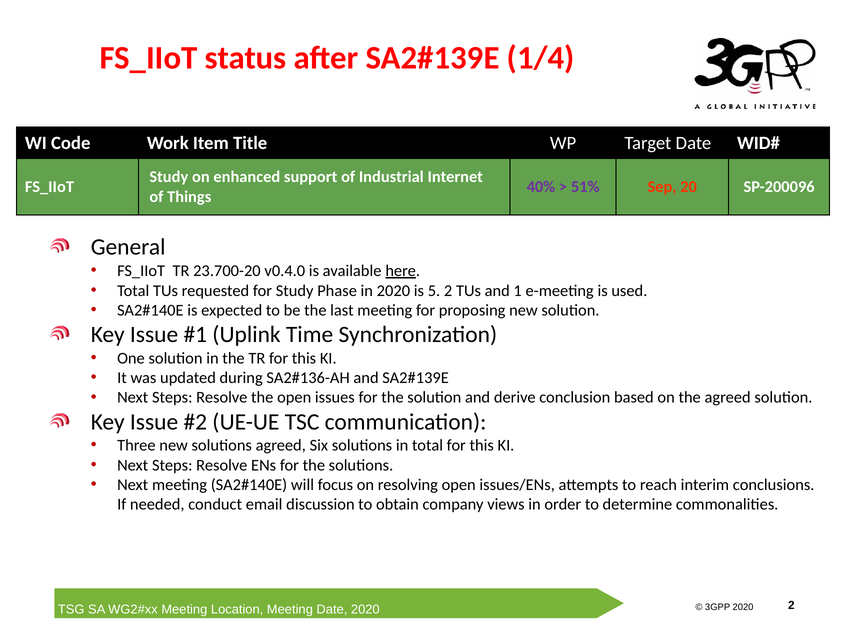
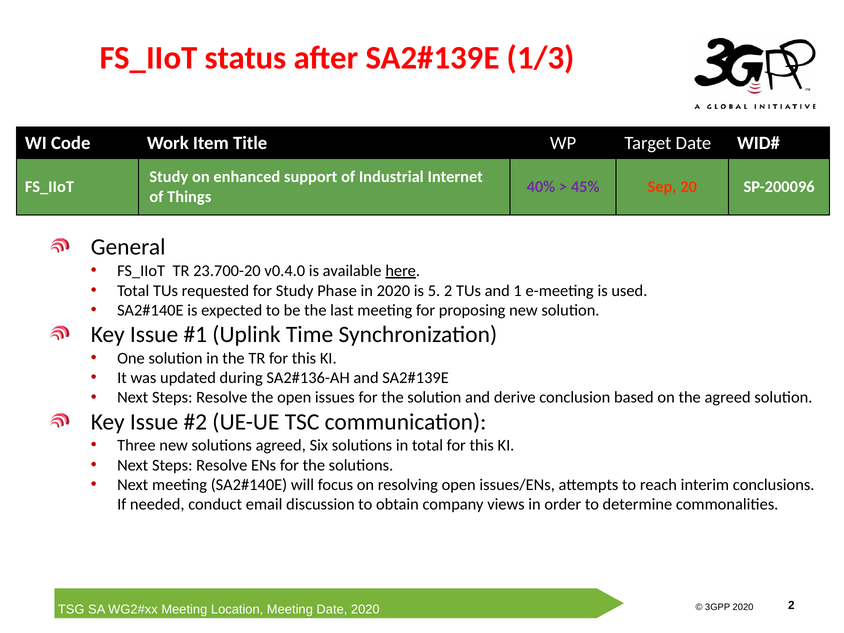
1/4: 1/4 -> 1/3 (541, 58)
51%: 51% -> 45% (585, 187)
